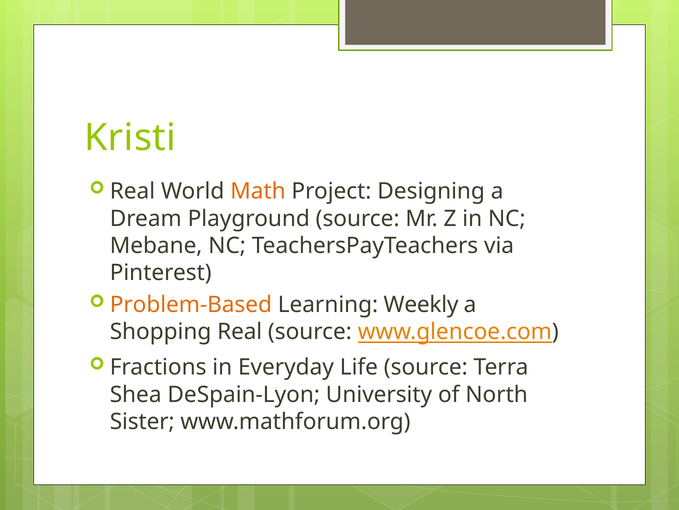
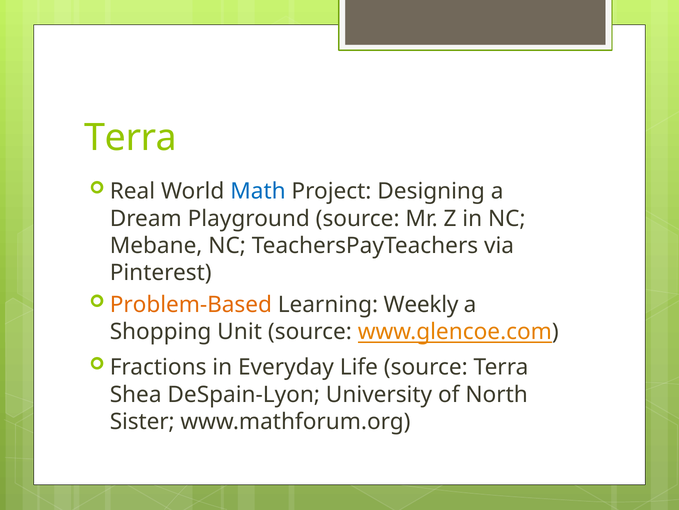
Kristi: Kristi -> Terra (131, 138)
Math colour: orange -> blue (258, 191)
Shopping Real: Real -> Unit (240, 331)
